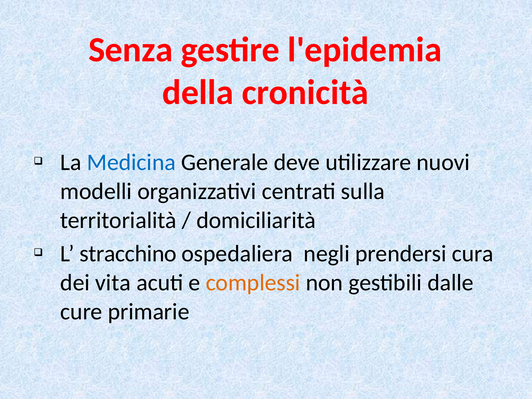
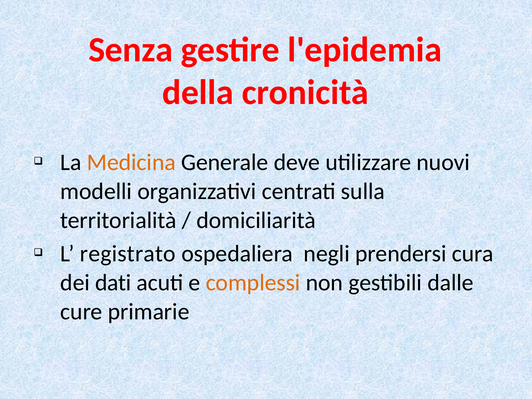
Medicina colour: blue -> orange (131, 162)
stracchino: stracchino -> registrato (128, 254)
vita: vita -> dati (113, 283)
